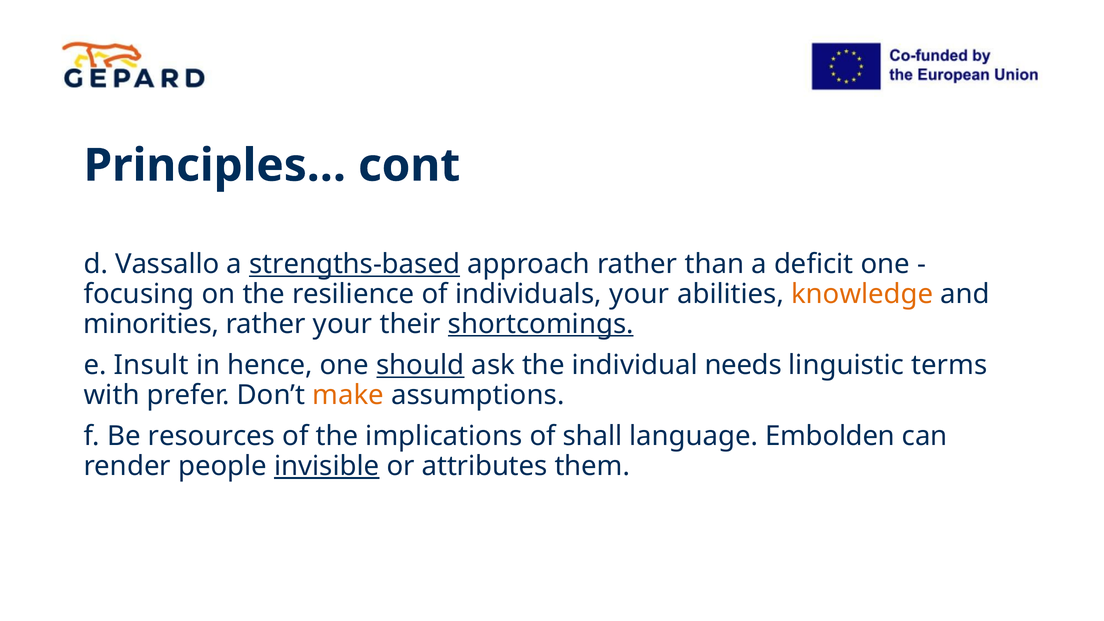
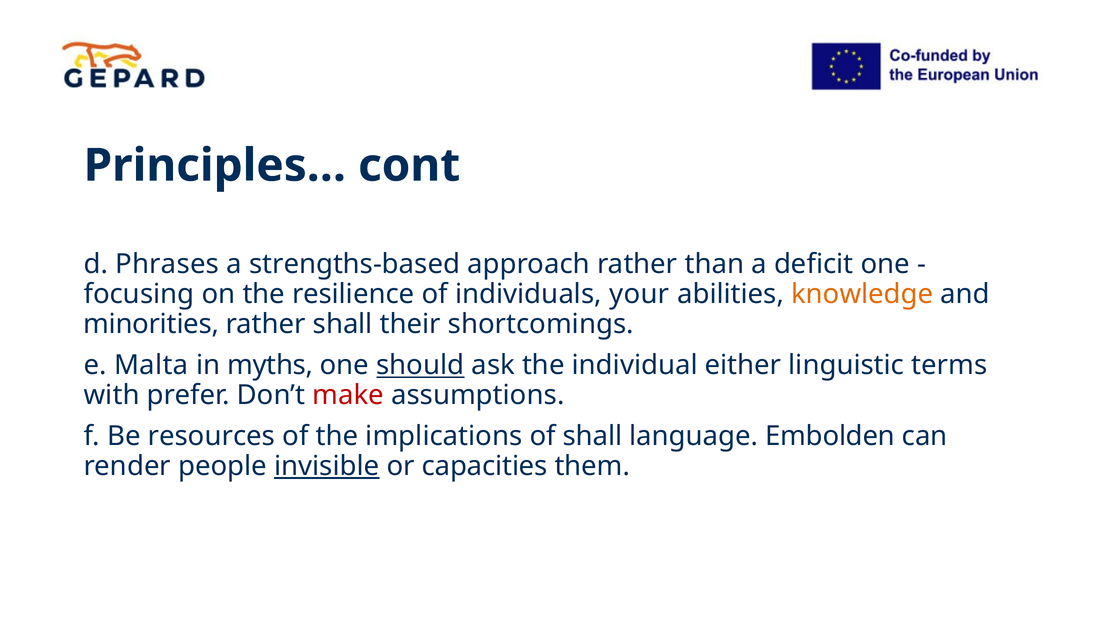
Vassallo: Vassallo -> Phrases (167, 264)
strengths‐based underline: present -> none (355, 264)
rather your: your -> shall (343, 324)
shortcomings underline: present -> none (541, 324)
Insult: Insult -> Malta (151, 365)
hence: hence -> myths (270, 365)
needs: needs -> either (743, 365)
make colour: orange -> red (348, 395)
attributes: attributes -> capacities (485, 466)
